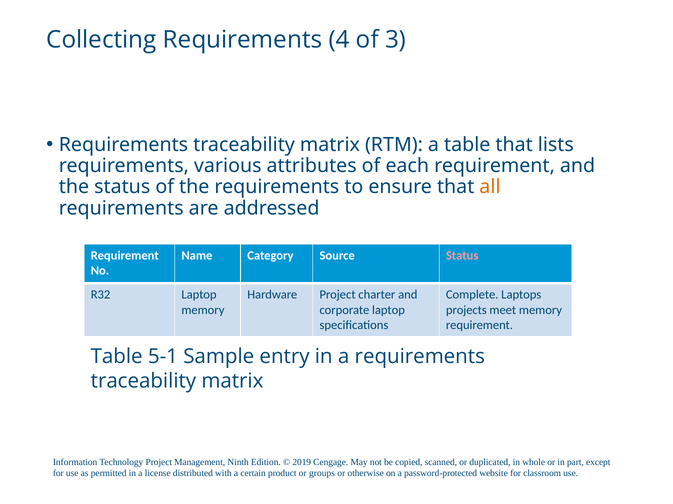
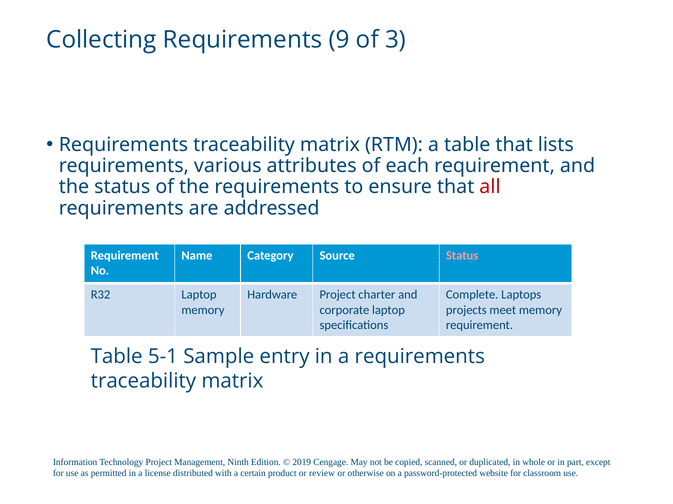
4: 4 -> 9 (339, 40)
all colour: orange -> red (490, 187)
groups: groups -> review (322, 474)
